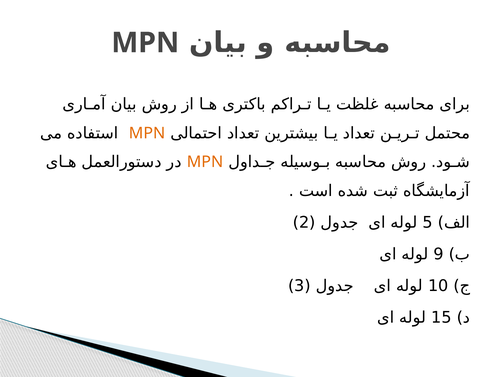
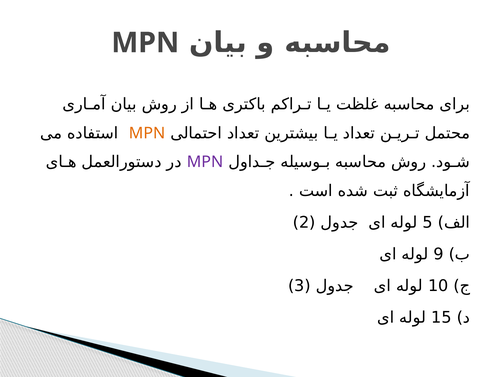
MPN colour: orange -> purple (205, 162)
